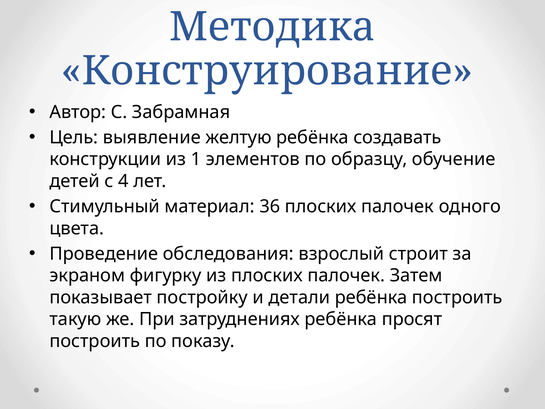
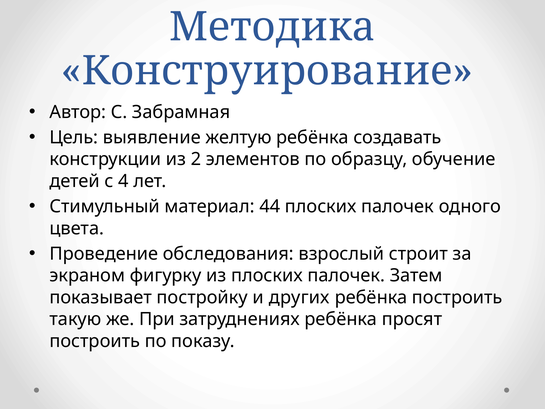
1: 1 -> 2 (196, 159)
36: 36 -> 44 (270, 206)
детали: детали -> других (299, 297)
